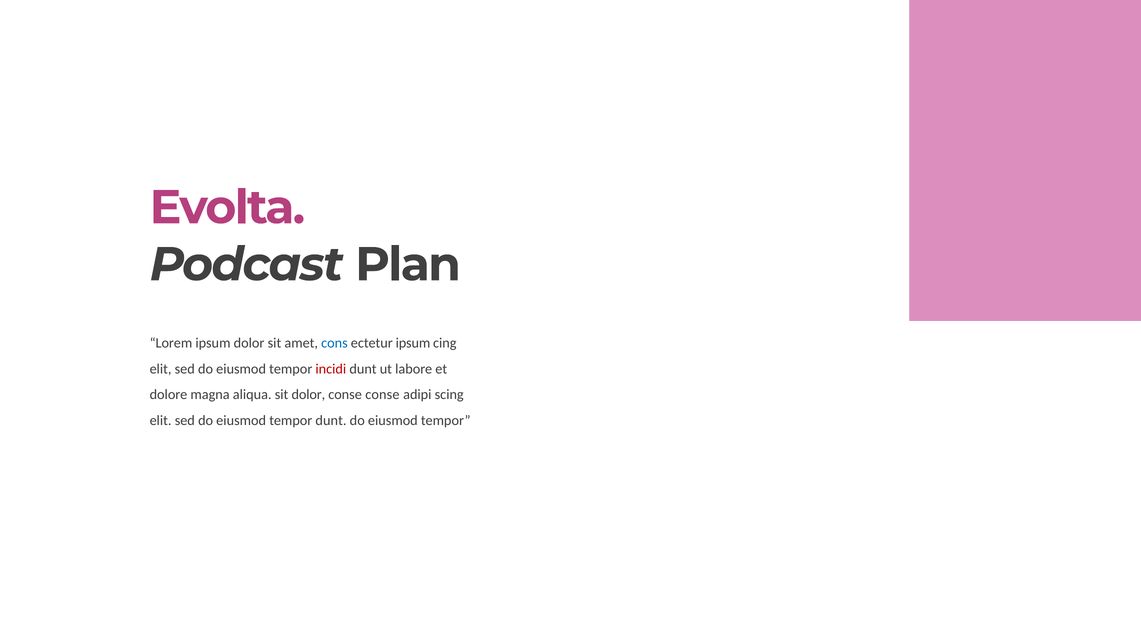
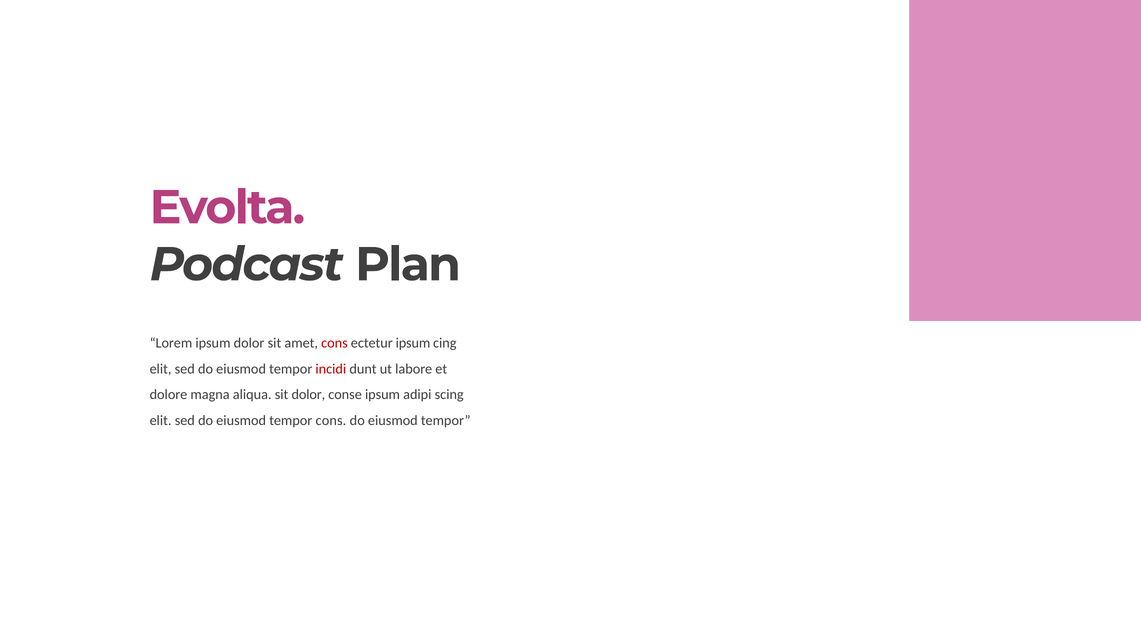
cons colour: blue -> red (334, 343)
conse conse: conse -> ipsum (382, 395)
tempor dunt: dunt -> cons (331, 420)
